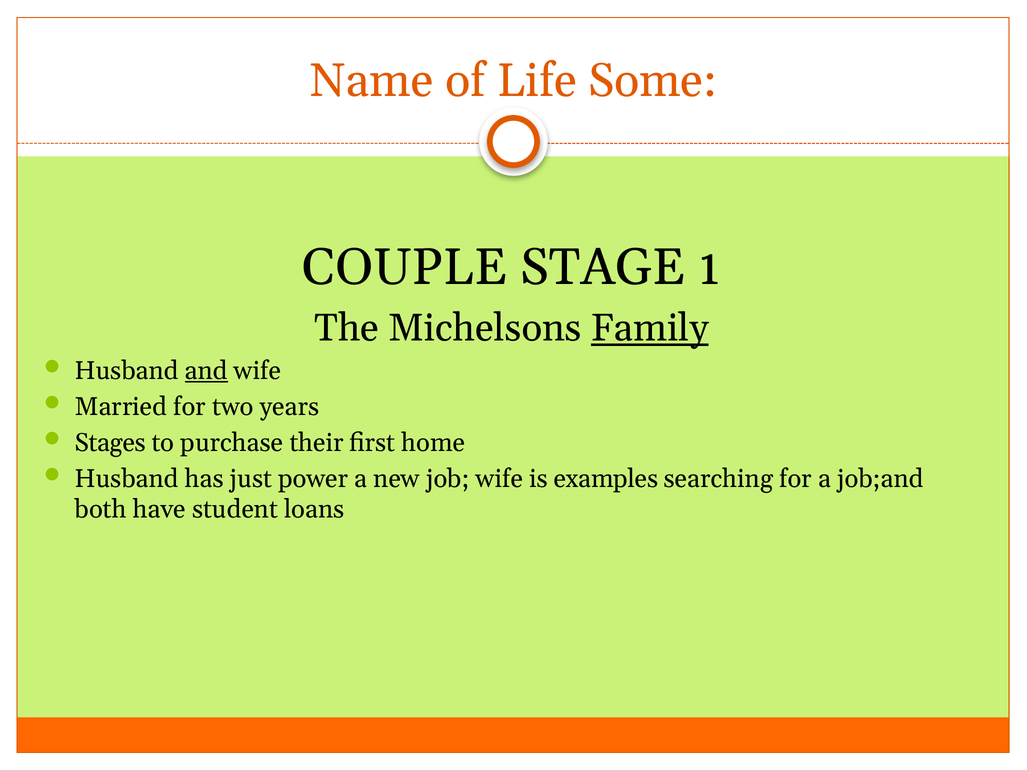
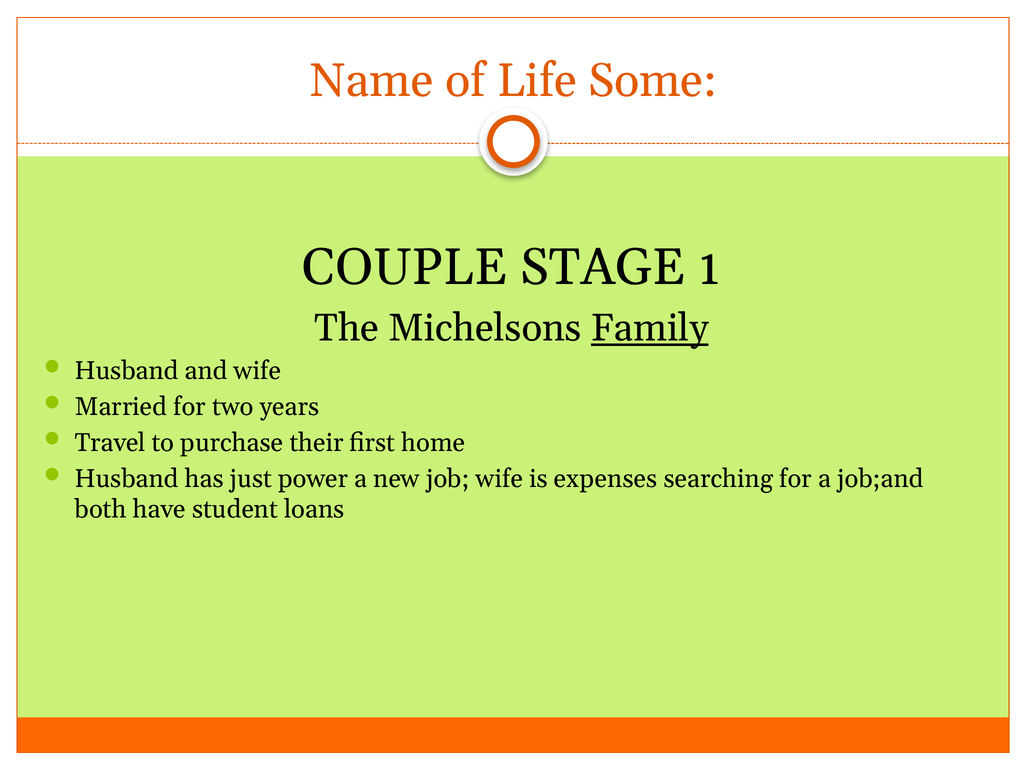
and underline: present -> none (206, 371)
Stages: Stages -> Travel (110, 443)
examples: examples -> expenses (606, 479)
